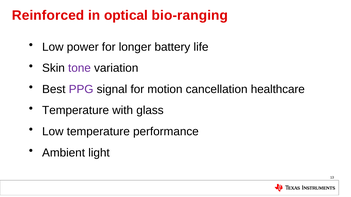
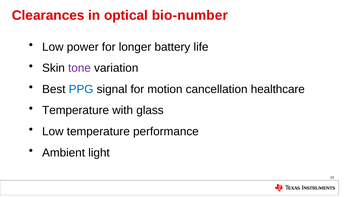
Reinforced: Reinforced -> Clearances (48, 16)
bio-ranging: bio-ranging -> bio-number (190, 16)
PPG colour: purple -> blue (81, 89)
